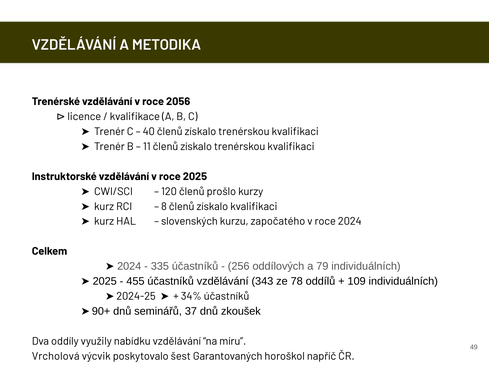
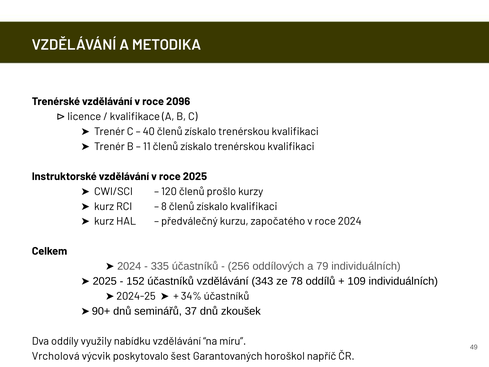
2056: 2056 -> 2096 (178, 101)
slovenských: slovenských -> předválečný (189, 221)
455: 455 -> 152 (135, 281)
